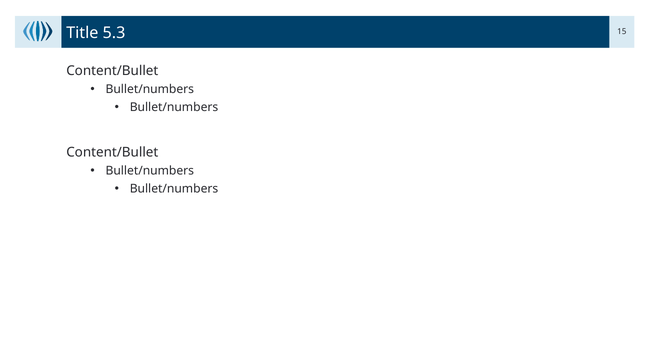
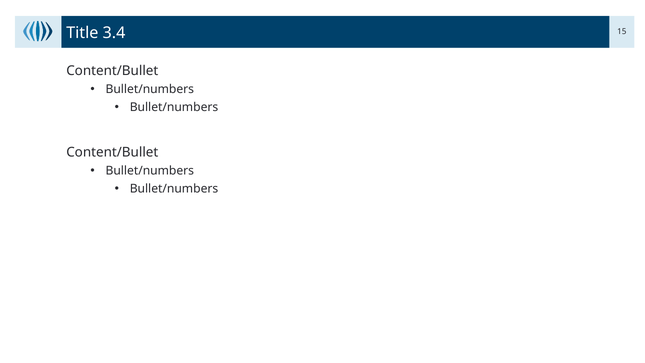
5.3: 5.3 -> 3.4 (114, 33)
